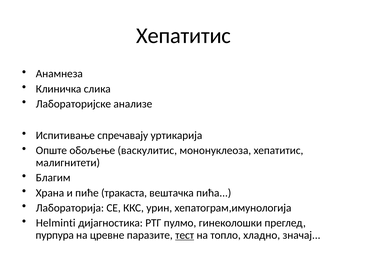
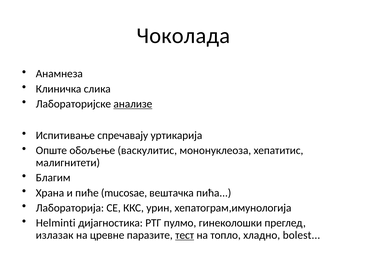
Хепатитис: Хепатитис -> Чоколада (183, 36)
анализе underline: none -> present (133, 104)
тракаста: тракаста -> mucosae (124, 192)
пурпура: пурпура -> излазак (55, 235)
значај: значај -> bolest (302, 235)
